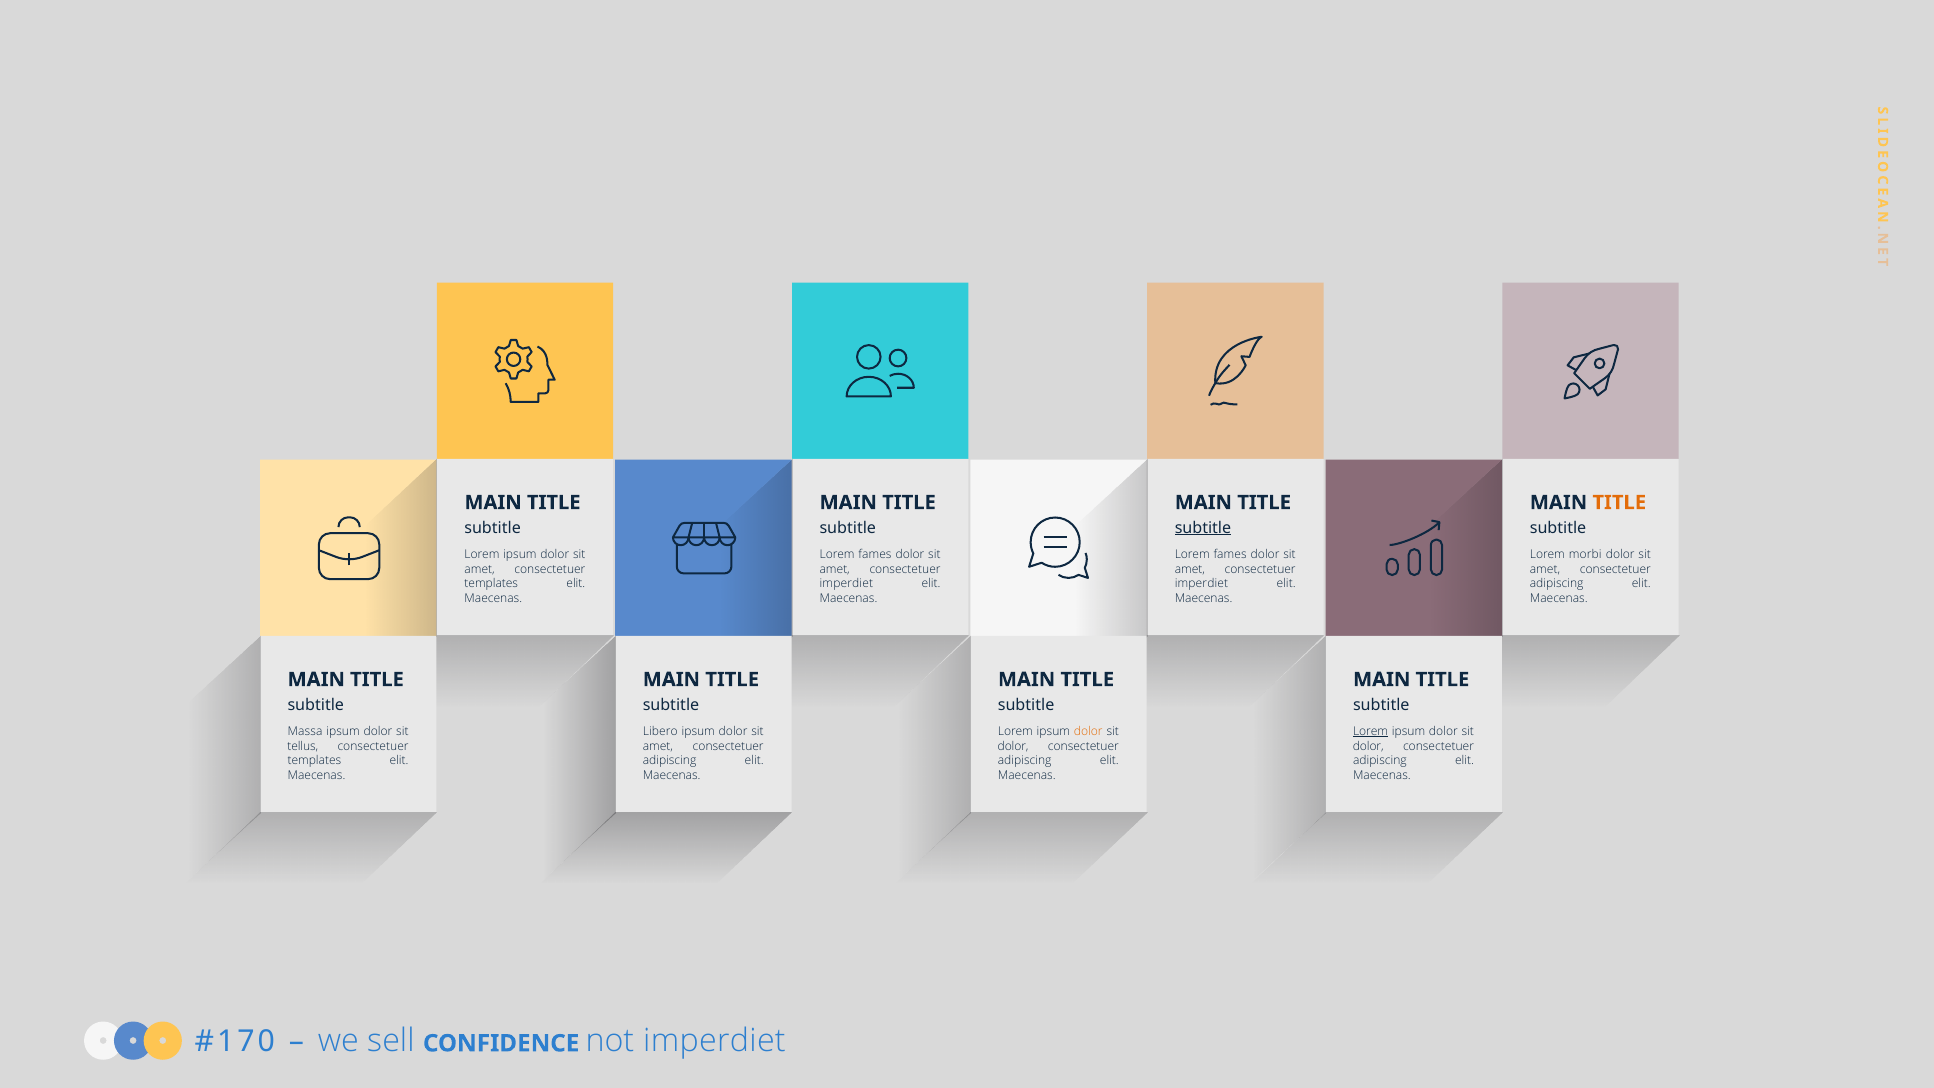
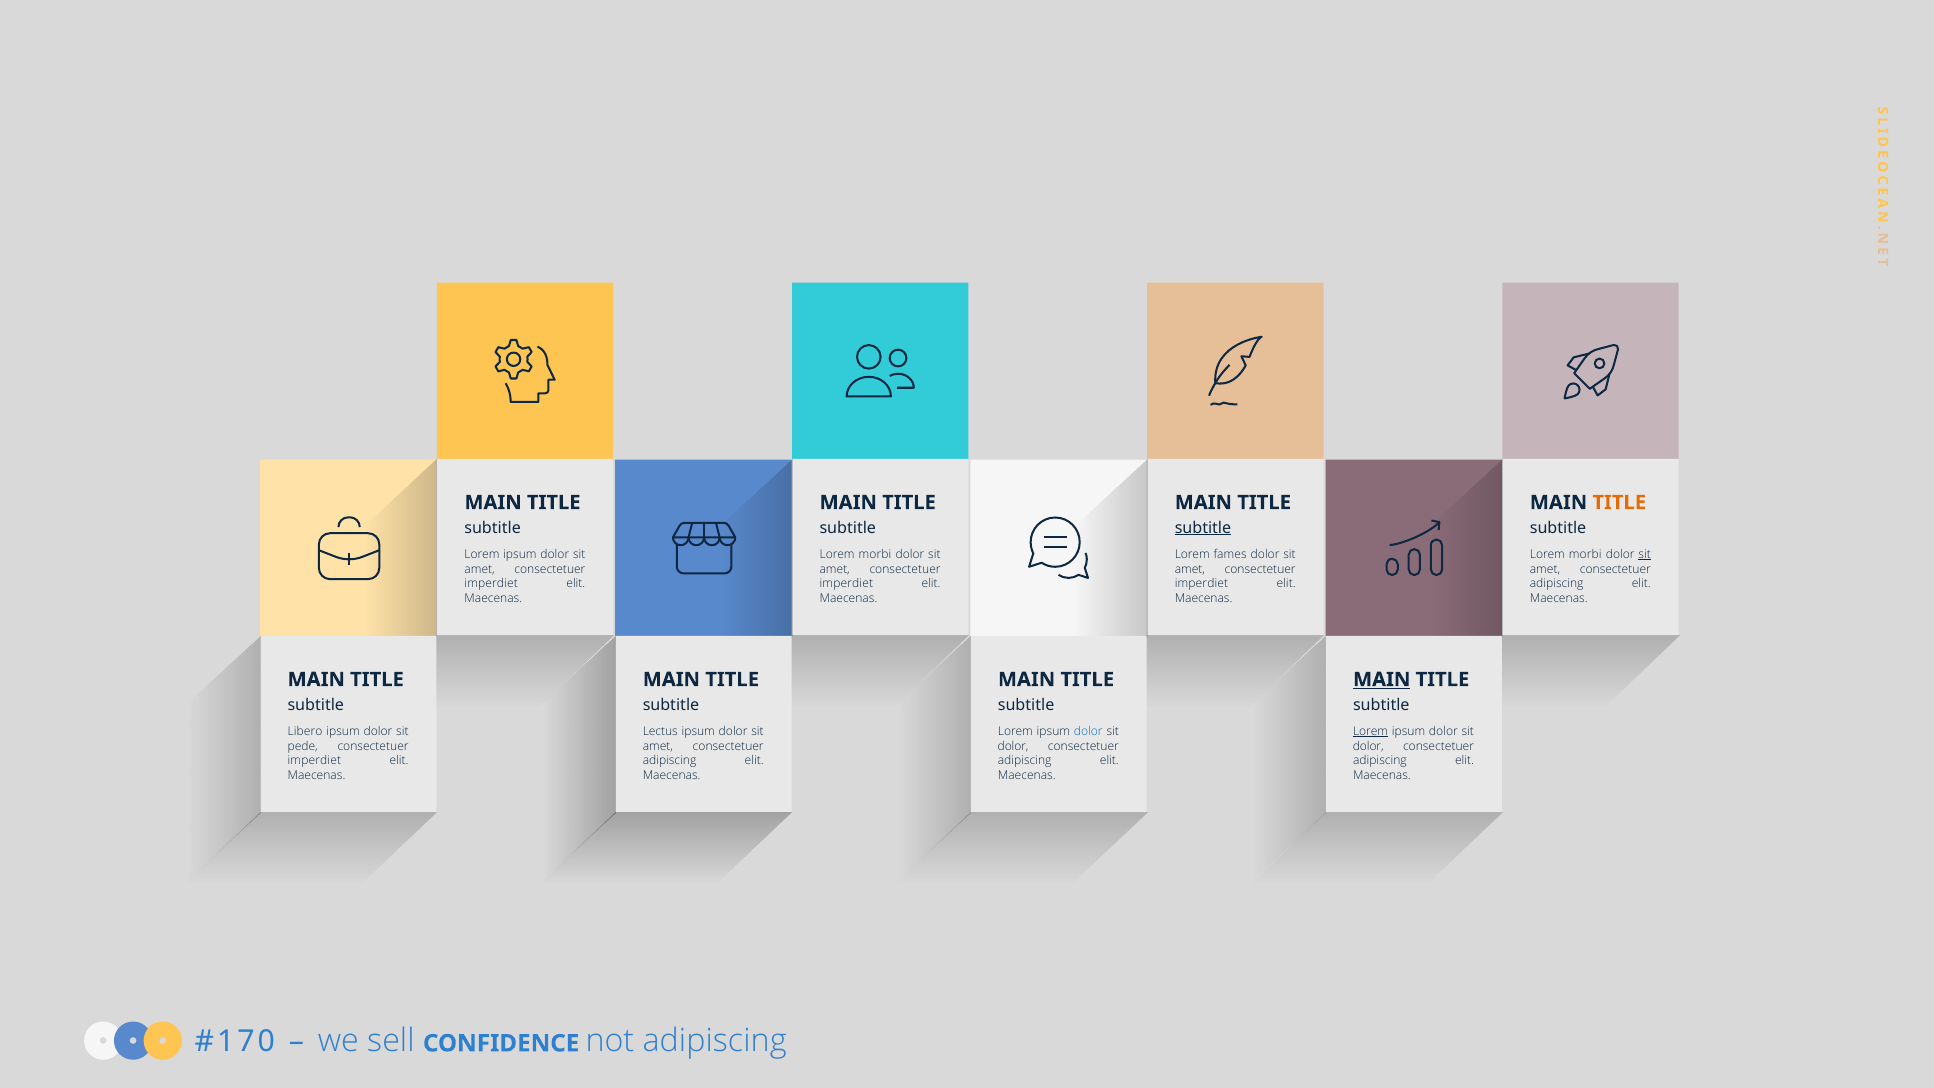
fames: fames -> morbi (875, 555)
sit underline: none -> present (1645, 555)
templates: templates -> imperdiet (491, 584)
MAIN underline: none -> present (1382, 679)
Massa: Massa -> Libero (305, 732)
Libero: Libero -> Lectus (660, 732)
dolor colour: orange -> blue (1088, 732)
tellus: tellus -> pede (303, 746)
templates: templates -> imperdiet (314, 761)
not imperdiet: imperdiet -> adipiscing (715, 1041)
